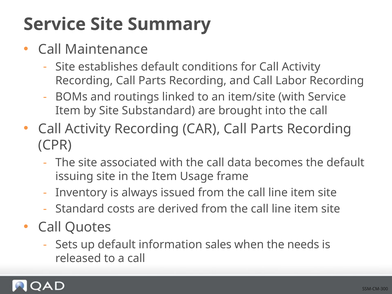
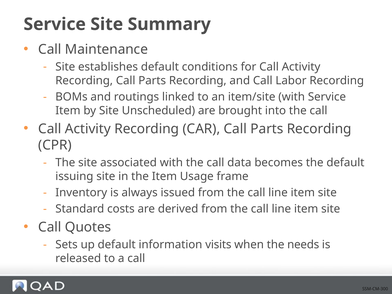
Substandard: Substandard -> Unscheduled (158, 111)
sales: sales -> visits (218, 245)
